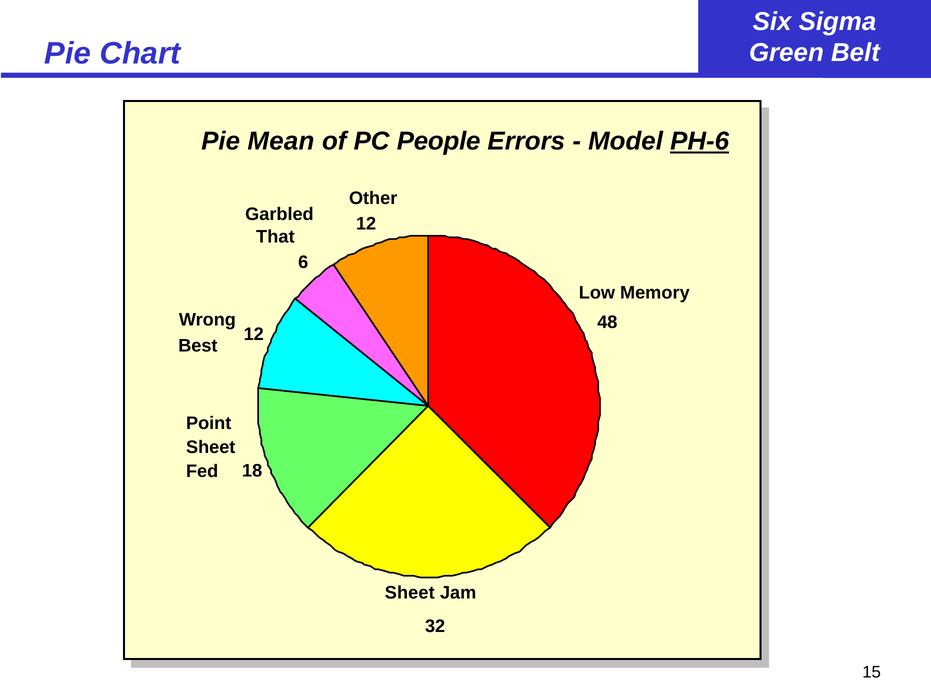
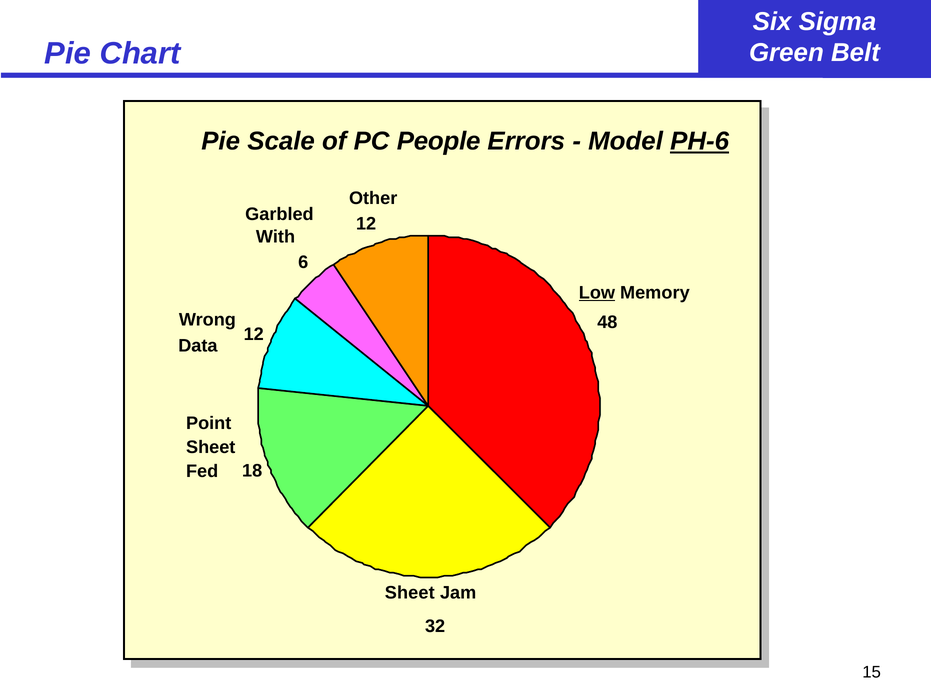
Mean: Mean -> Scale (281, 141)
That: That -> With (275, 237)
Low underline: none -> present (597, 293)
Best: Best -> Data (198, 346)
